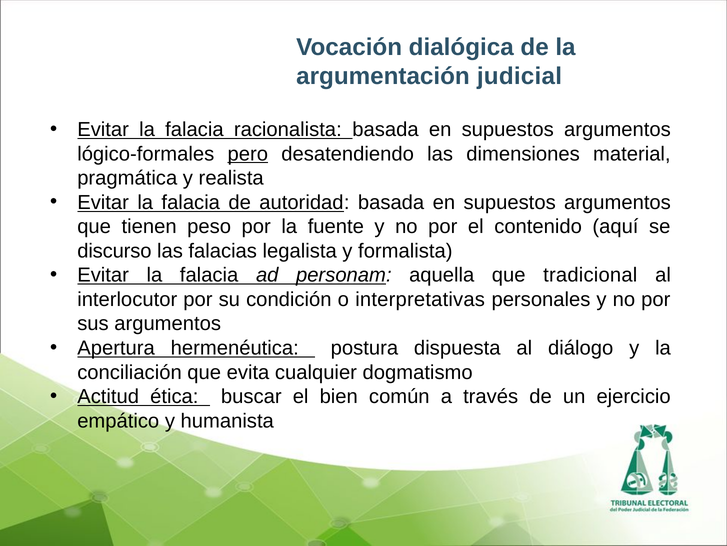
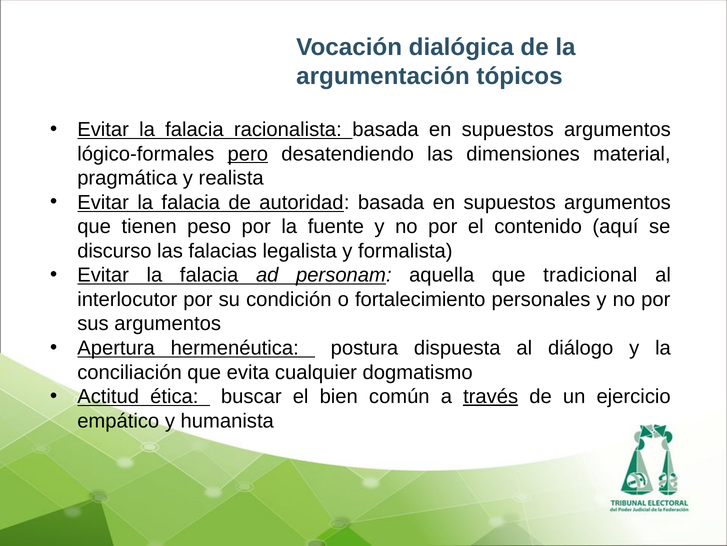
judicial: judicial -> tópicos (520, 76)
interpretativas: interpretativas -> fortalecimiento (420, 299)
través underline: none -> present (491, 396)
